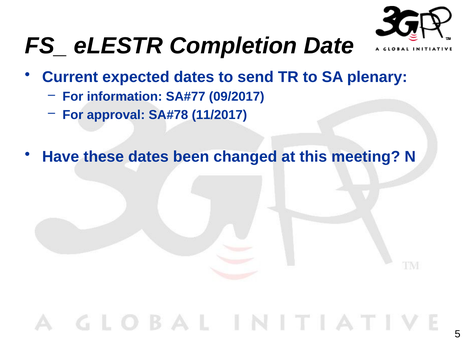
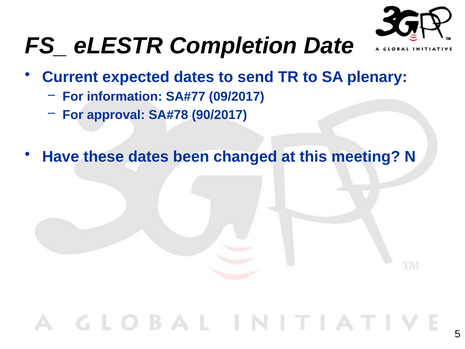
11/2017: 11/2017 -> 90/2017 (219, 115)
